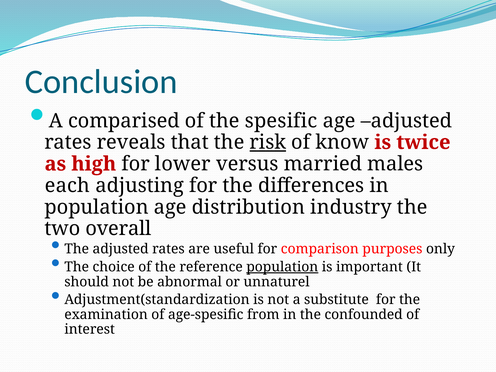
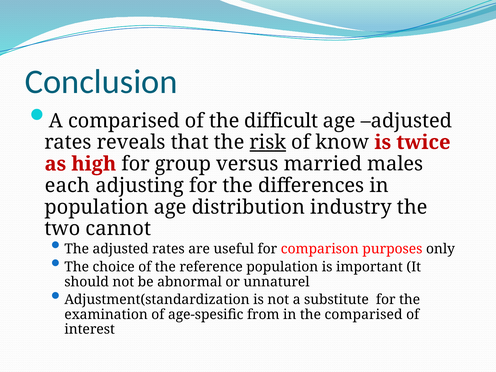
spesific: spesific -> difficult (281, 121)
lower: lower -> group (183, 164)
overall: overall -> cannot (118, 229)
population underline: present -> none (282, 267)
the confounded: confounded -> comparised (363, 315)
